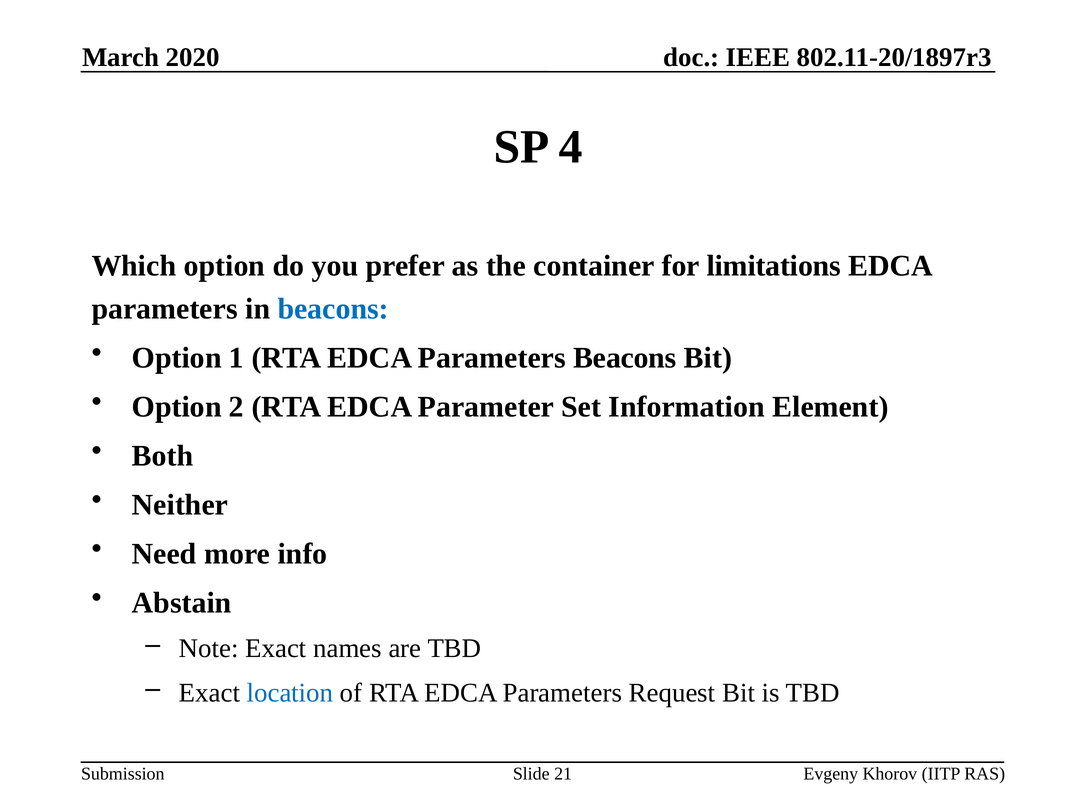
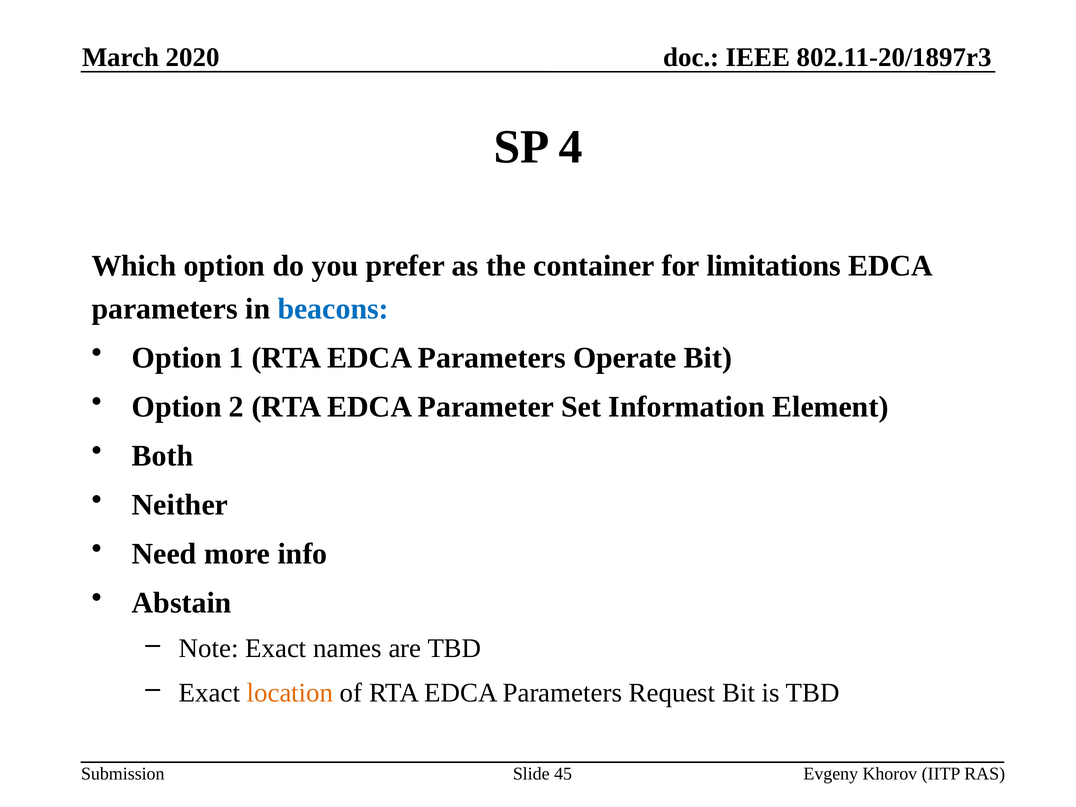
Parameters Beacons: Beacons -> Operate (625, 358)
location colour: blue -> orange (290, 693)
21: 21 -> 45 (563, 774)
